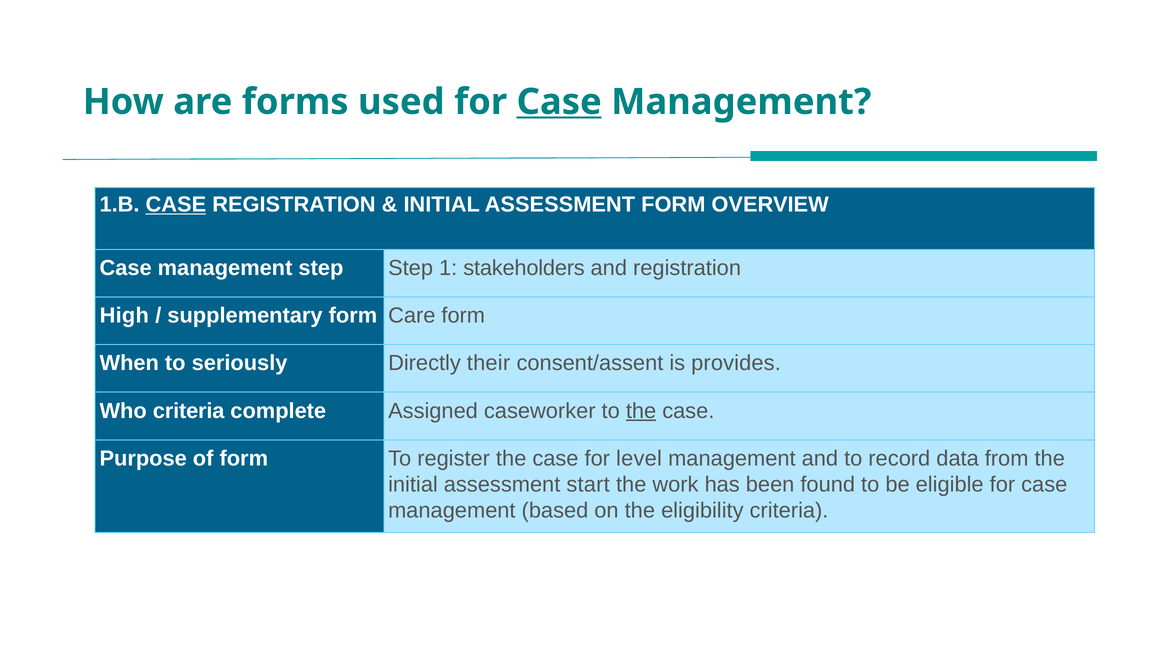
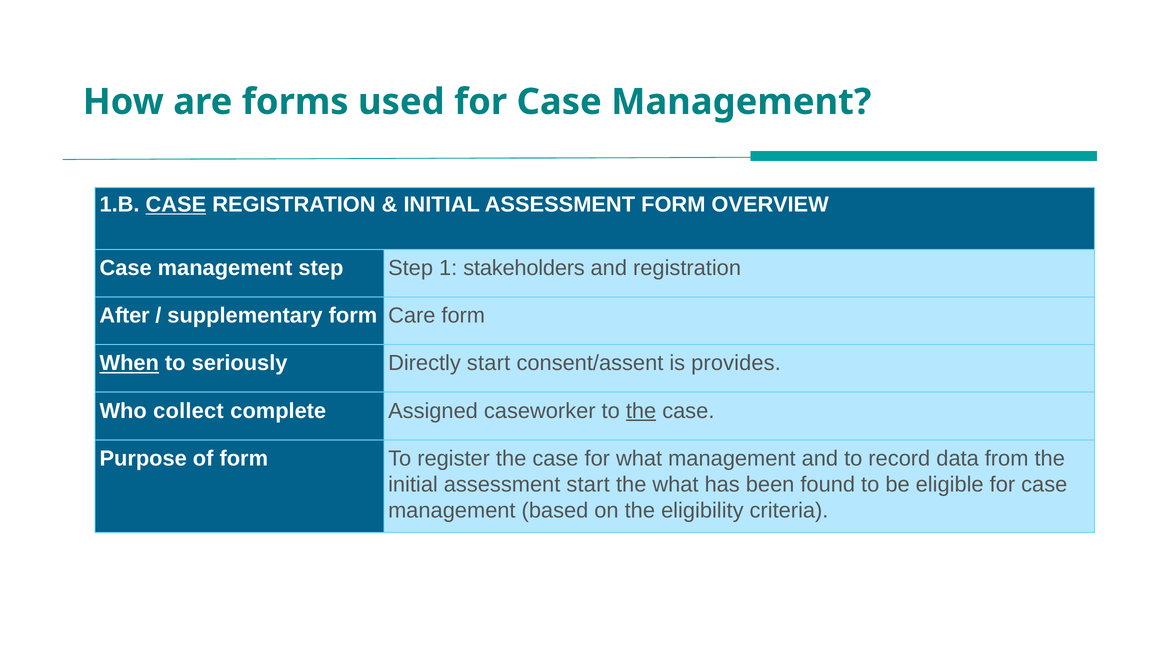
Case underline: present -> none (559, 102)
High: High -> After (125, 316)
When underline: none -> present (129, 363)
Directly their: their -> start (489, 363)
Who criteria: criteria -> collect (188, 411)
for level: level -> what (639, 459)
the work: work -> what (675, 485)
